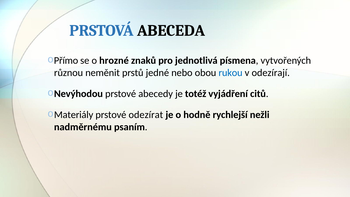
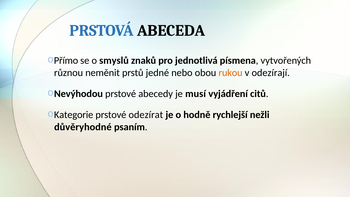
hrozné: hrozné -> smyslů (114, 61)
rukou colour: blue -> orange (231, 73)
totéž: totéž -> musí (196, 94)
Materiály: Materiály -> Kategorie (74, 115)
nadměrnému: nadměrnému -> důvěryhodné (83, 127)
